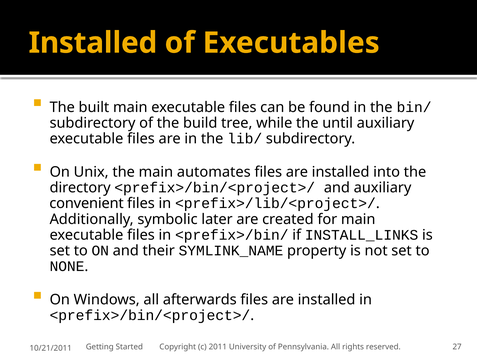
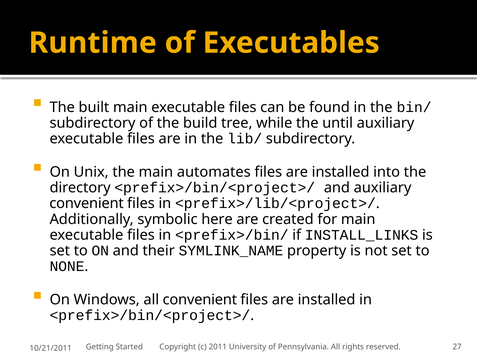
Installed: Installed -> Runtime (93, 43)
later: later -> here (217, 219)
all afterwards: afterwards -> convenient (200, 299)
